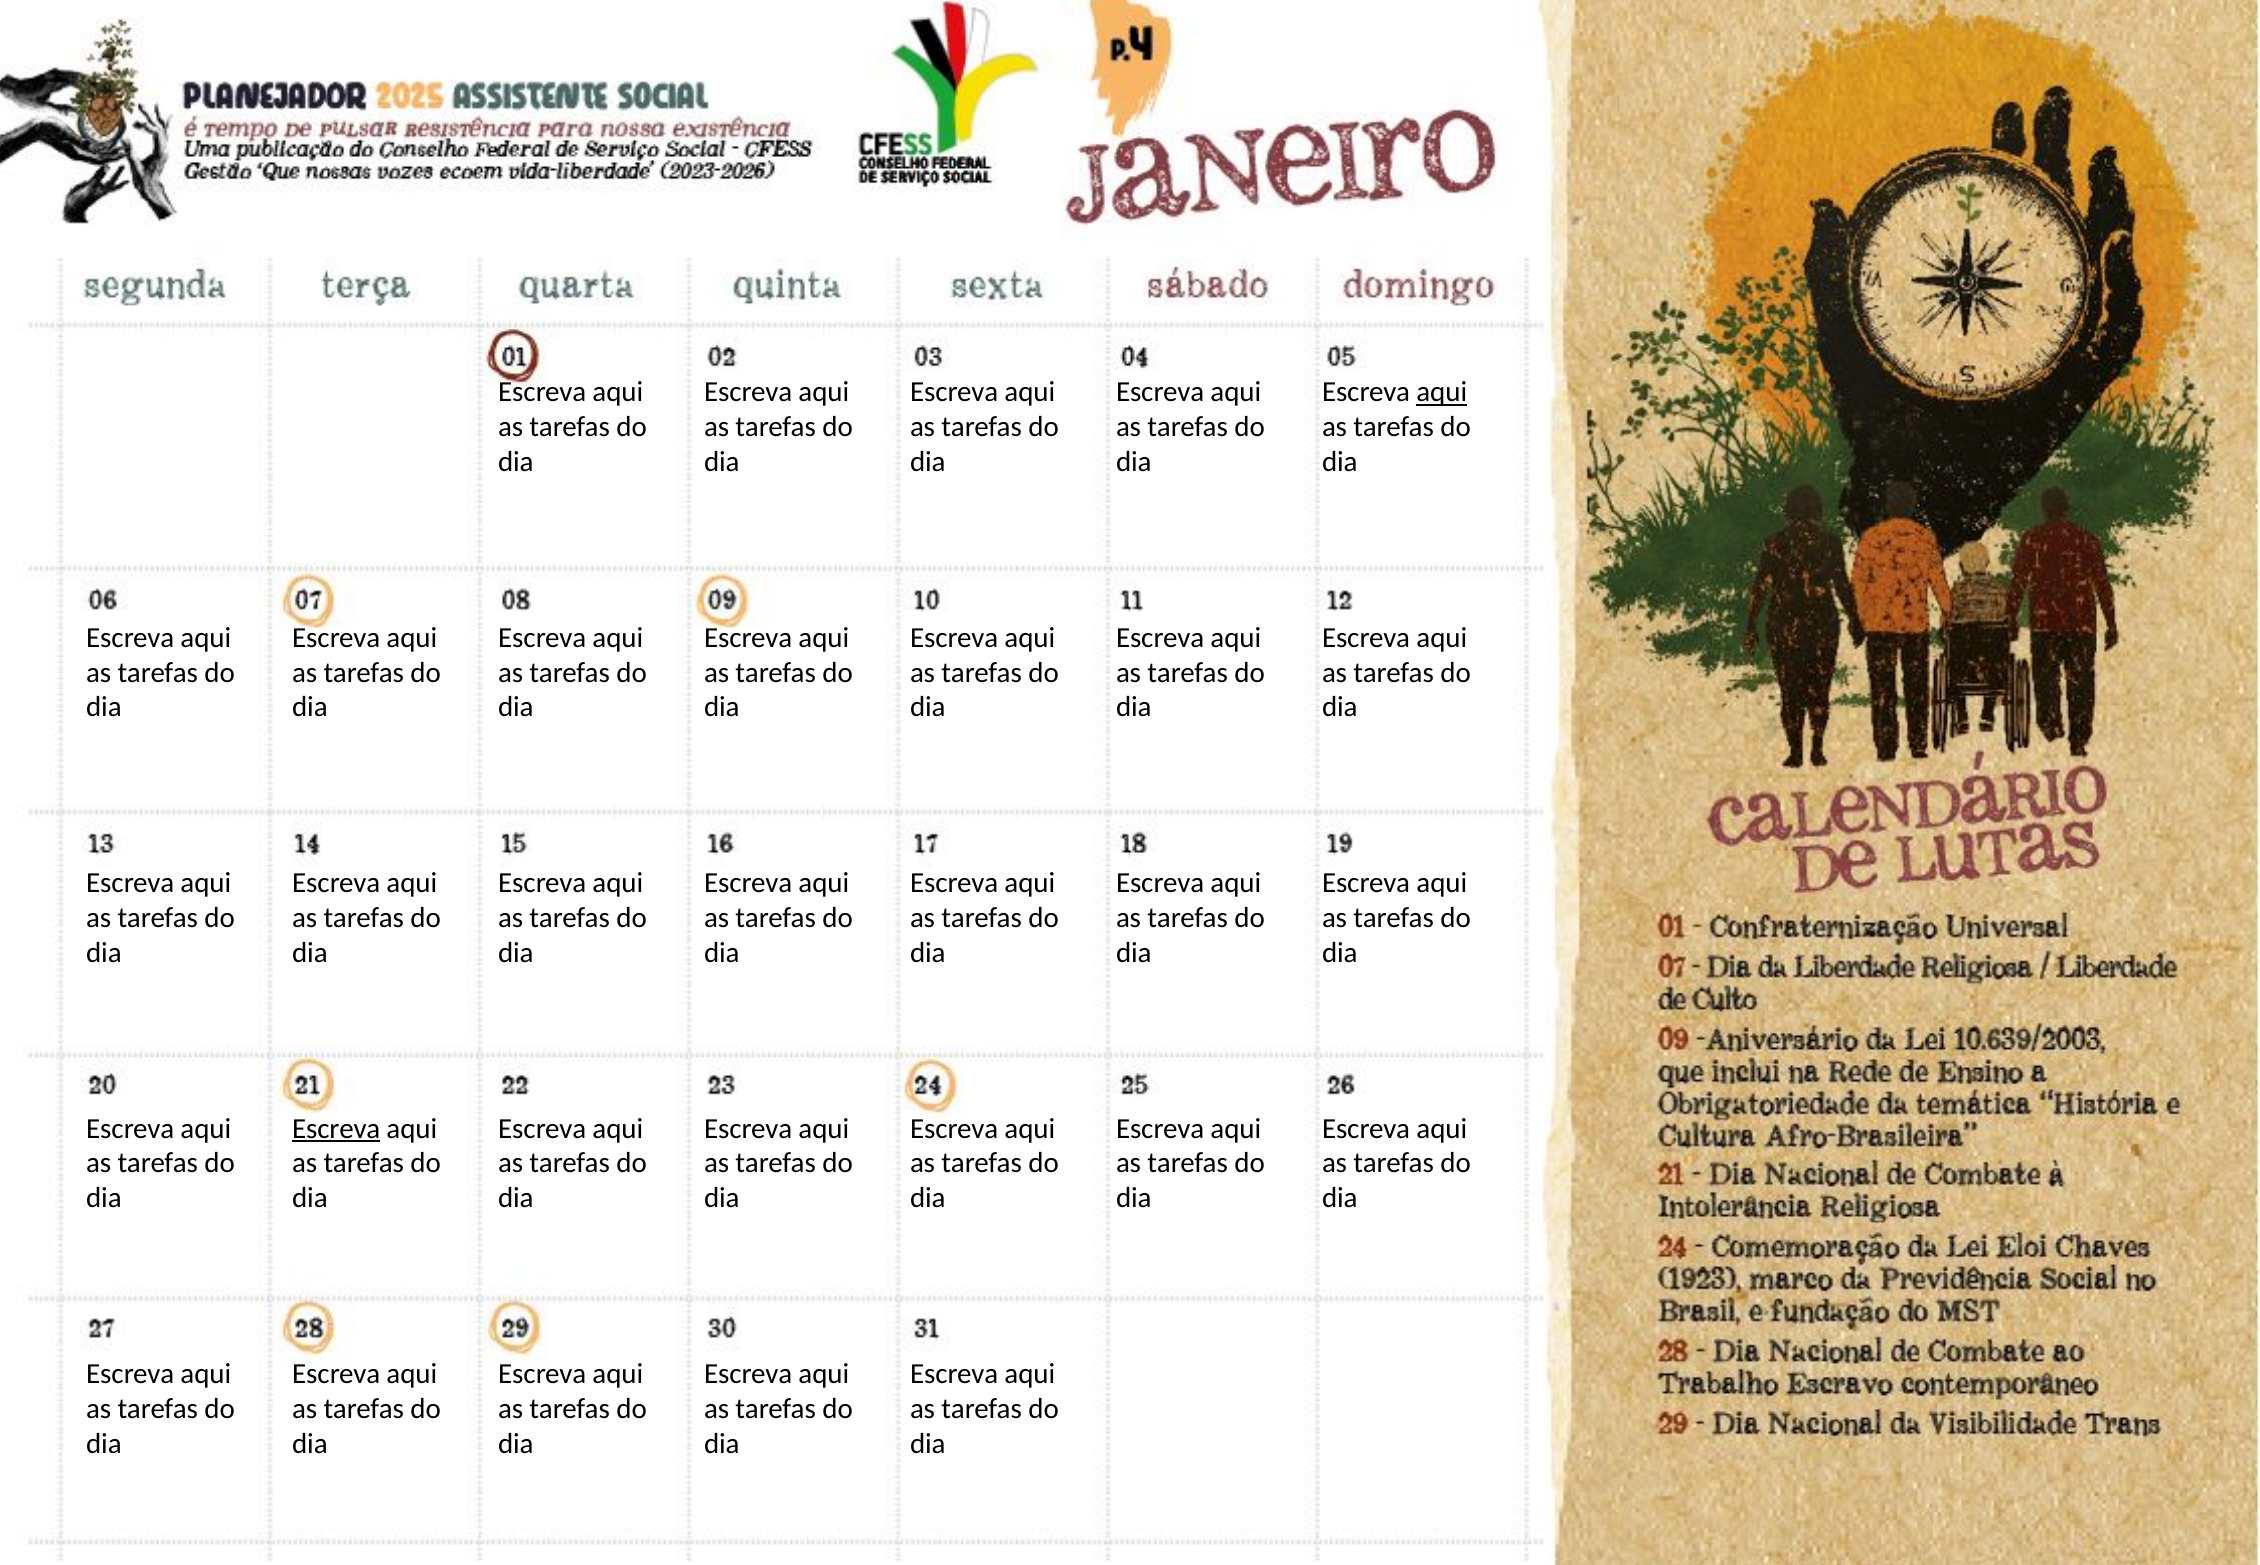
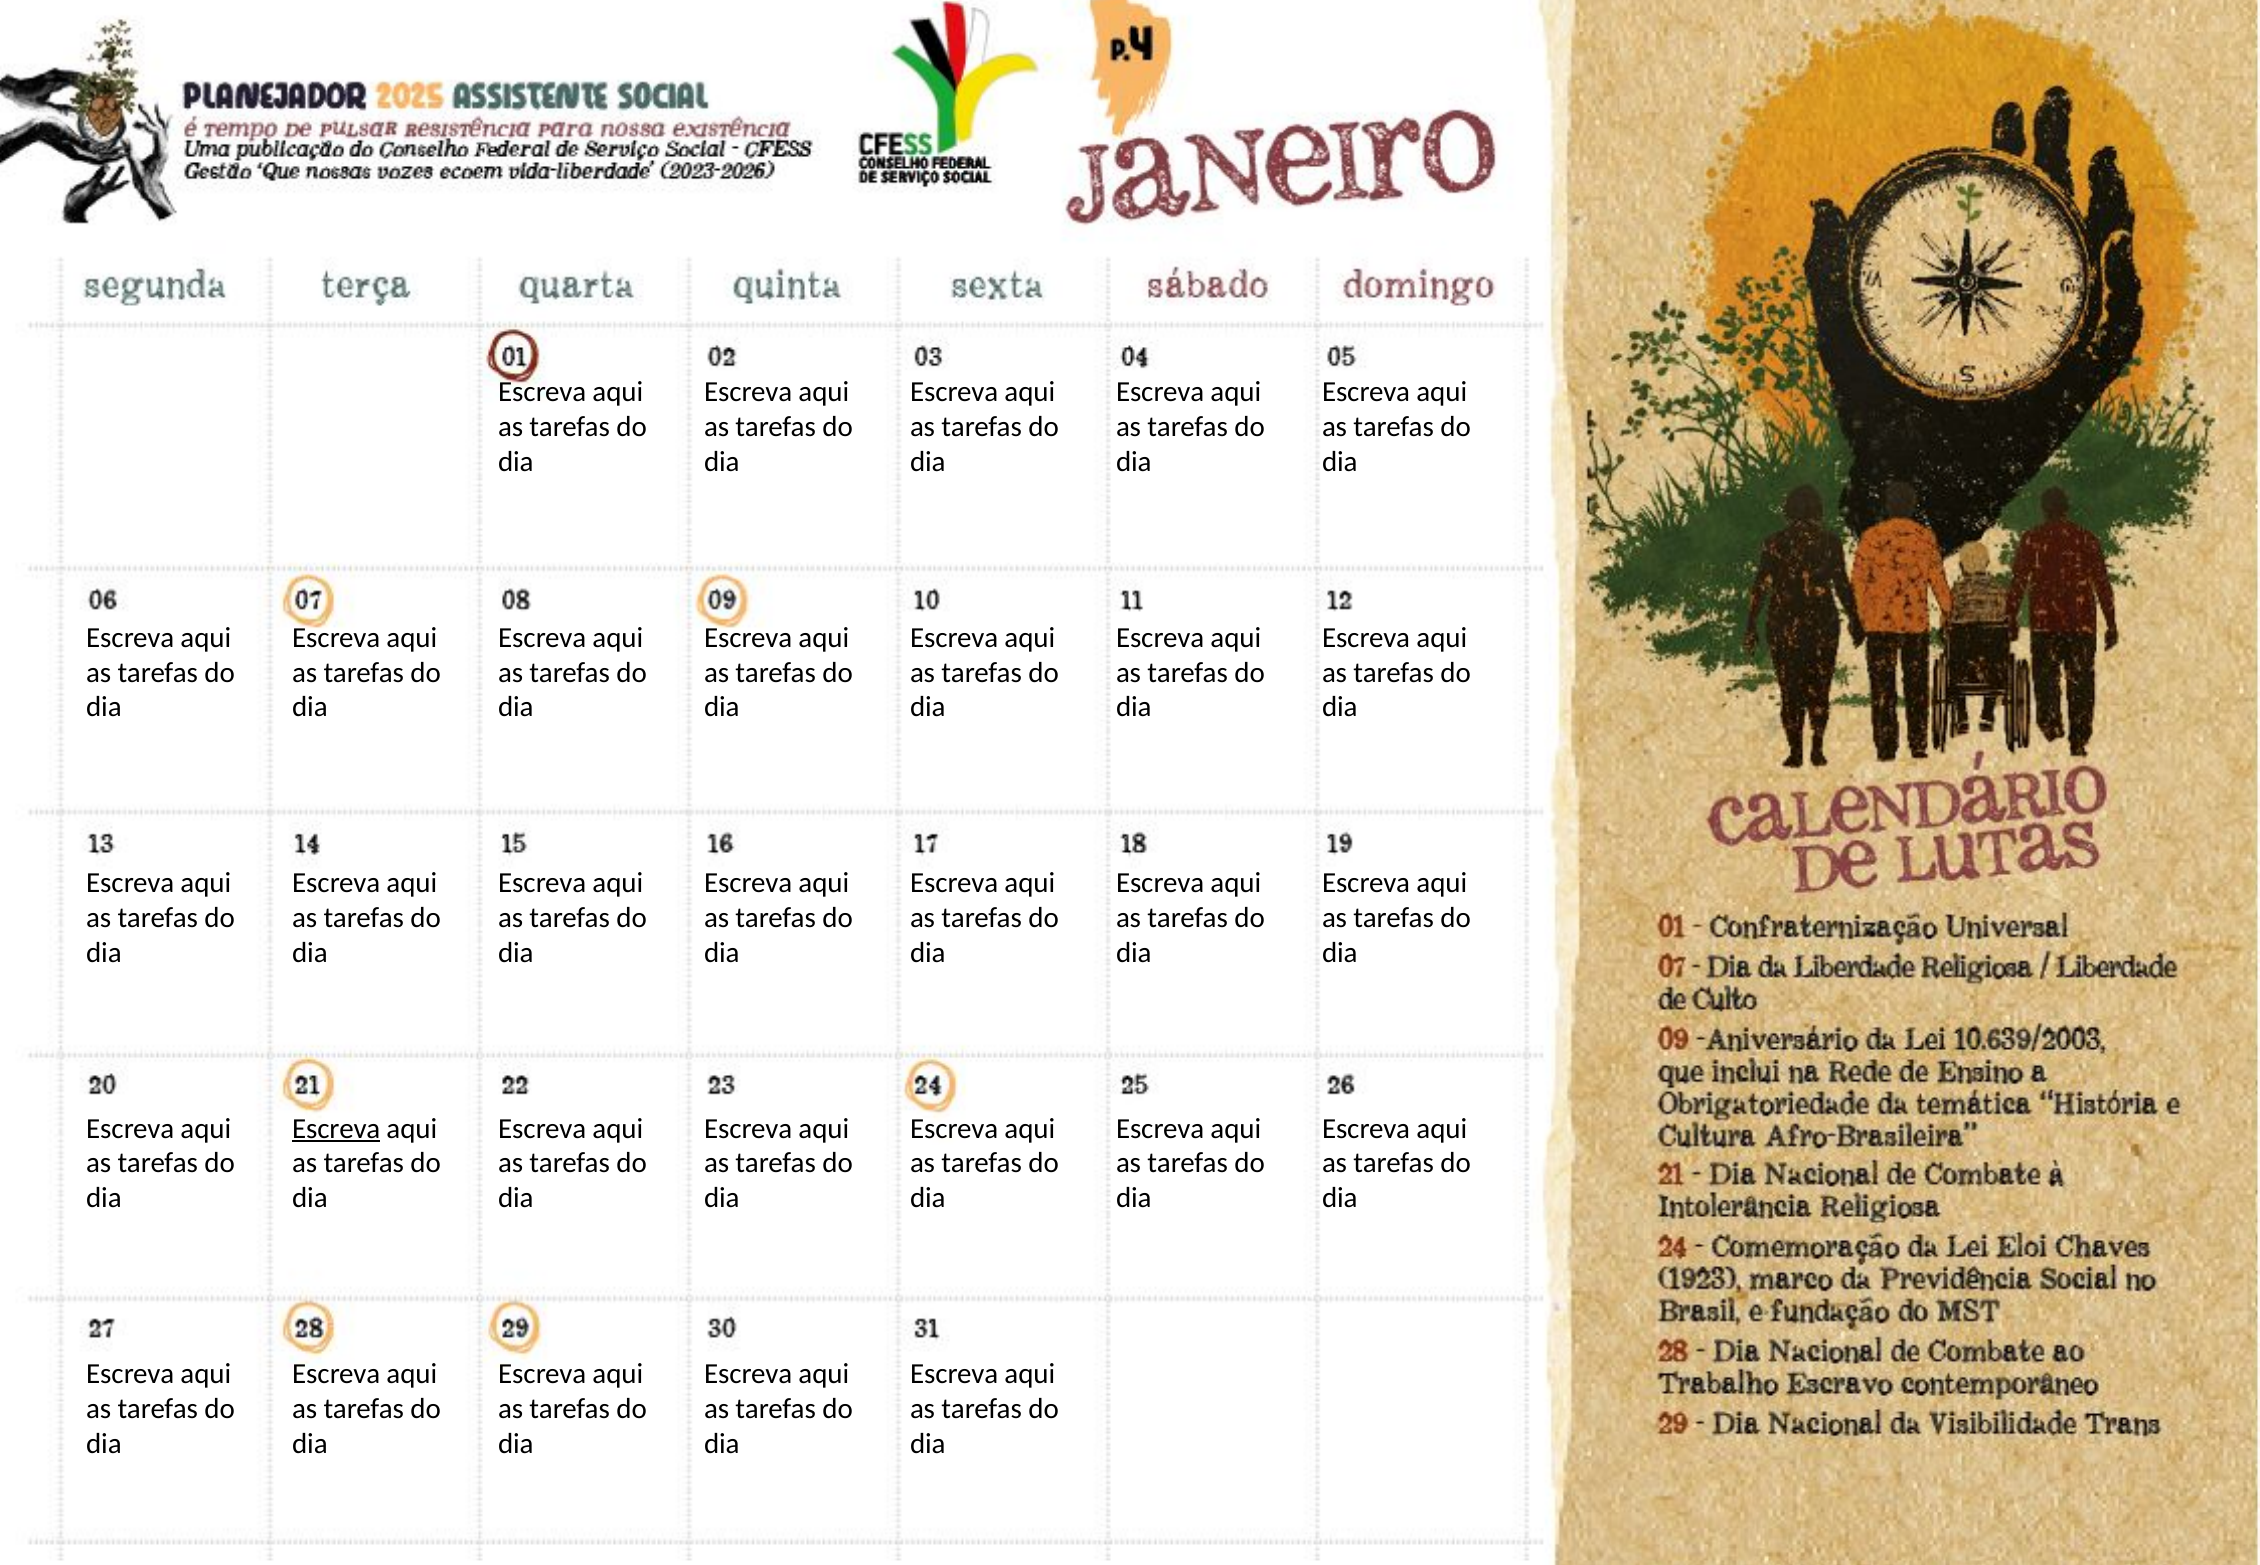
aqui underline: present -> none (1442, 392)
